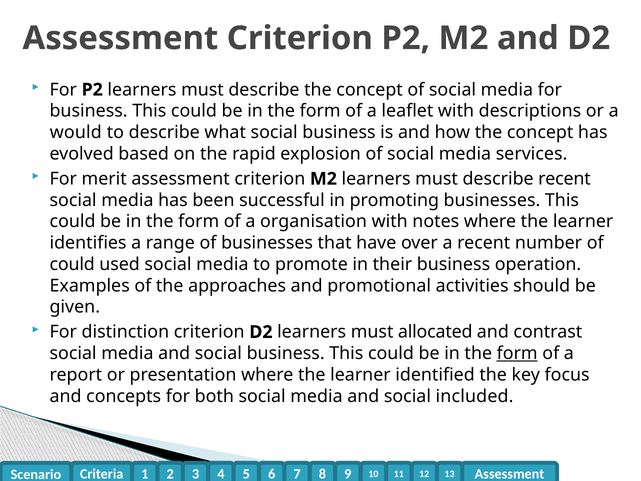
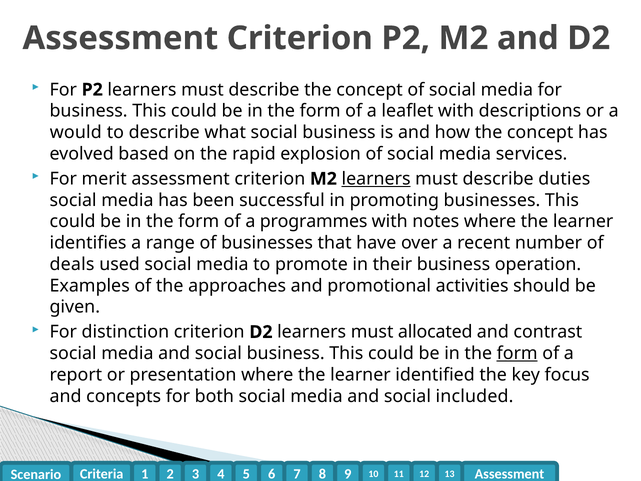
learners underline: none -> present (376, 179)
describe recent: recent -> duties (564, 179)
organisation: organisation -> programmes (314, 221)
could: could -> deals (72, 264)
